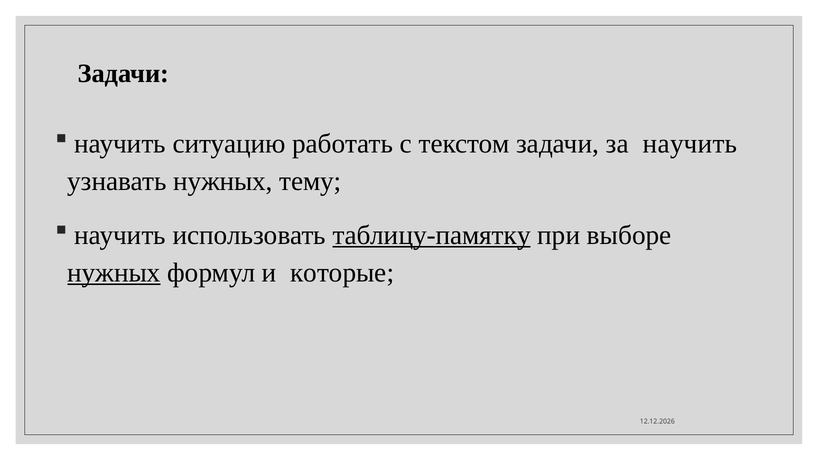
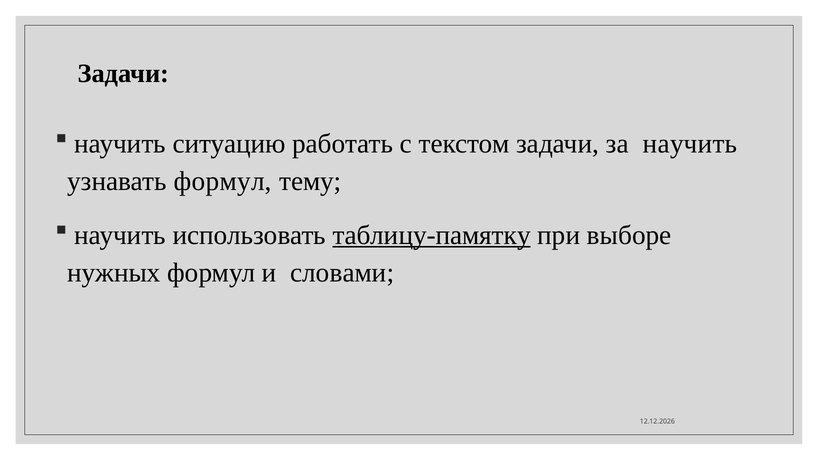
узнавать нужных: нужных -> формул (223, 181)
нужных underline: present -> none (114, 273)
которые: которые -> словами (342, 273)
